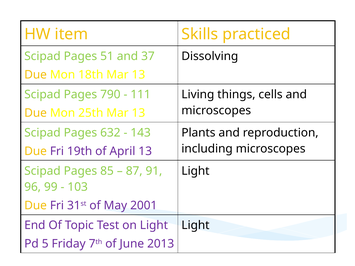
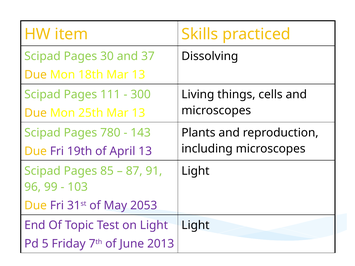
51: 51 -> 30 (107, 56)
790: 790 -> 111 (110, 95)
111: 111 -> 300 (141, 95)
632: 632 -> 780 (110, 133)
2001: 2001 -> 2053 (144, 206)
